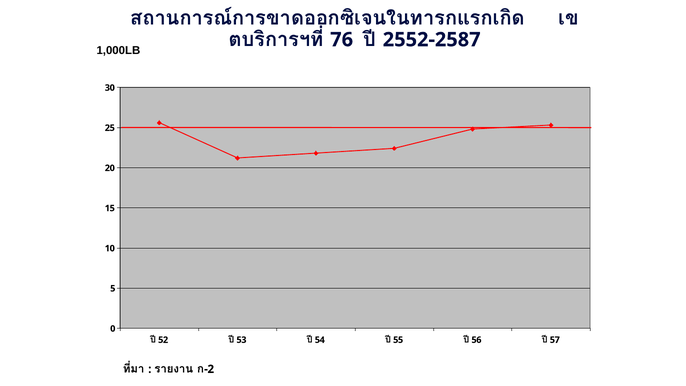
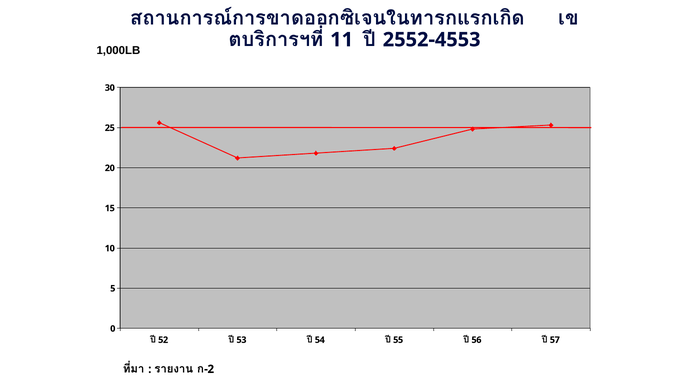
76: 76 -> 11 (342, 40)
2552-2587: 2552-2587 -> 2552-4553 (432, 40)
